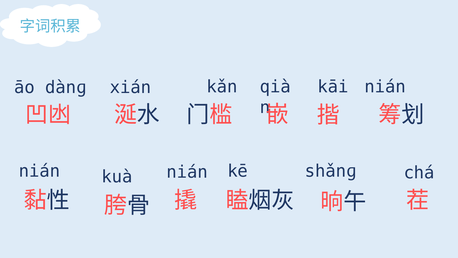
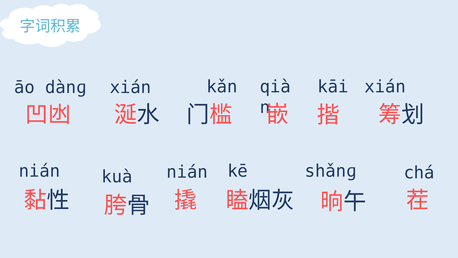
nián: nián -> xián (385, 87)
